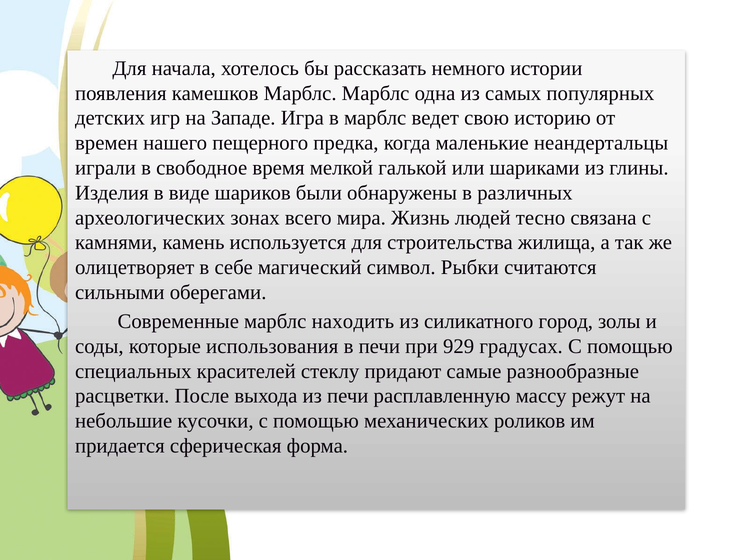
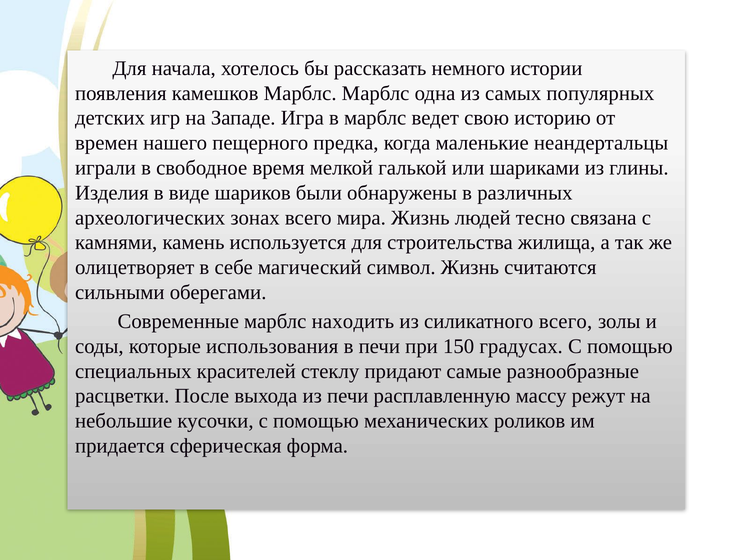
символ Рыбки: Рыбки -> Жизнь (470, 268)
силикатного город: город -> всего (566, 322)
929: 929 -> 150 (459, 347)
